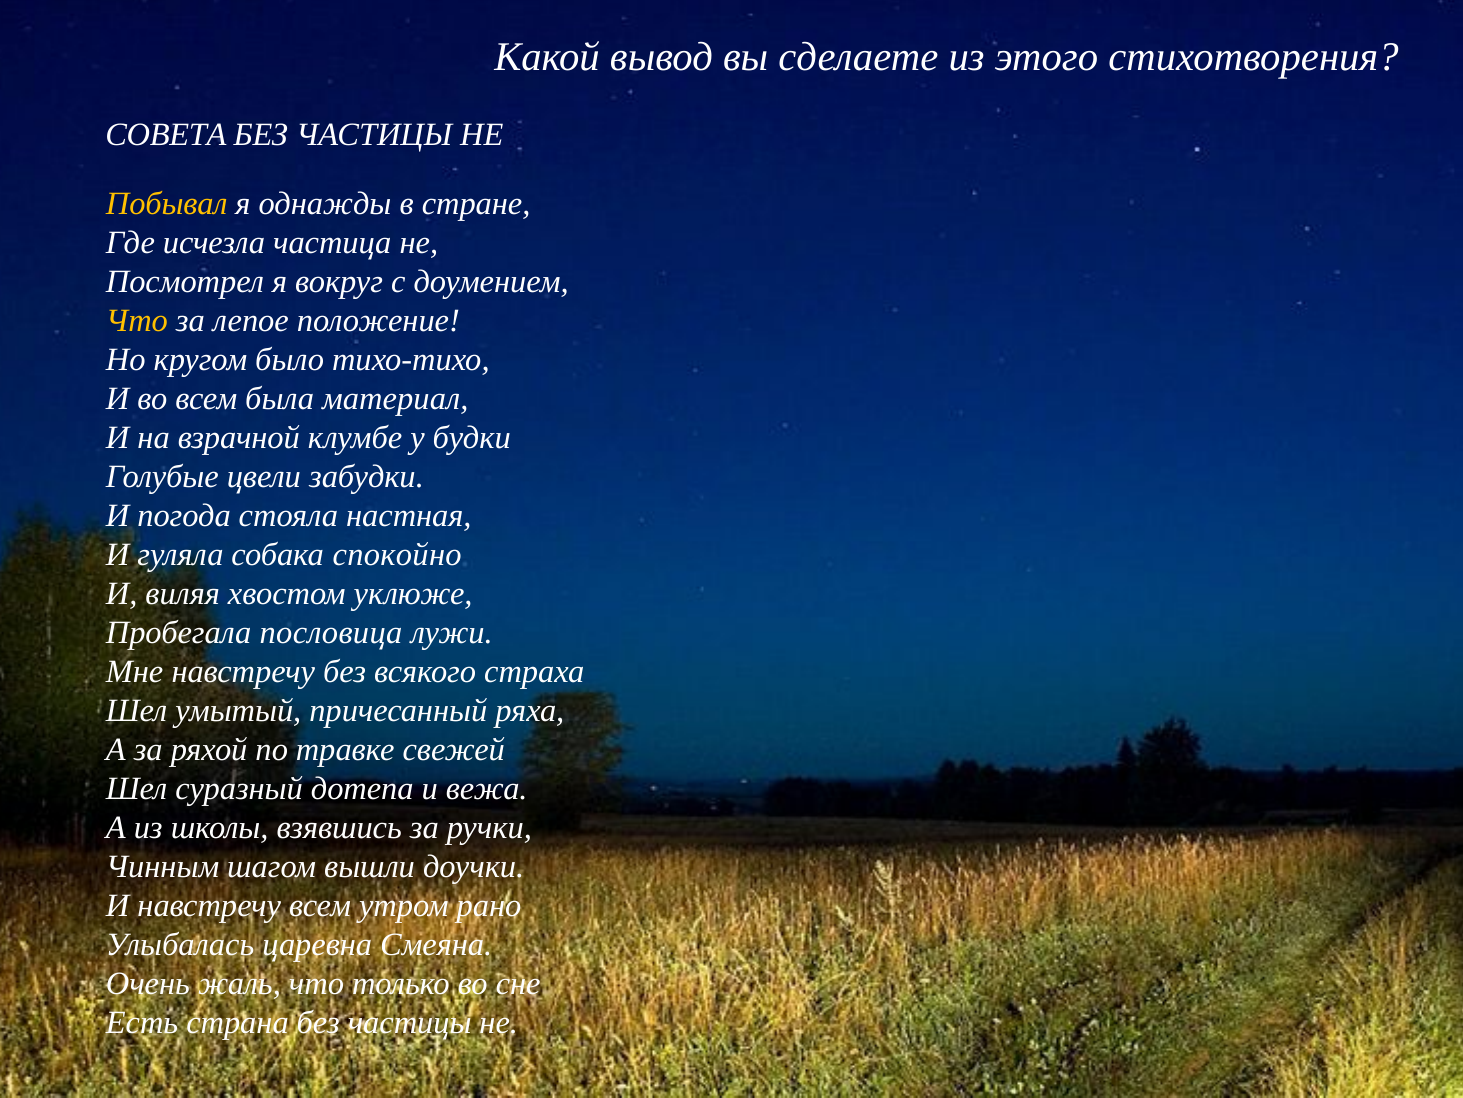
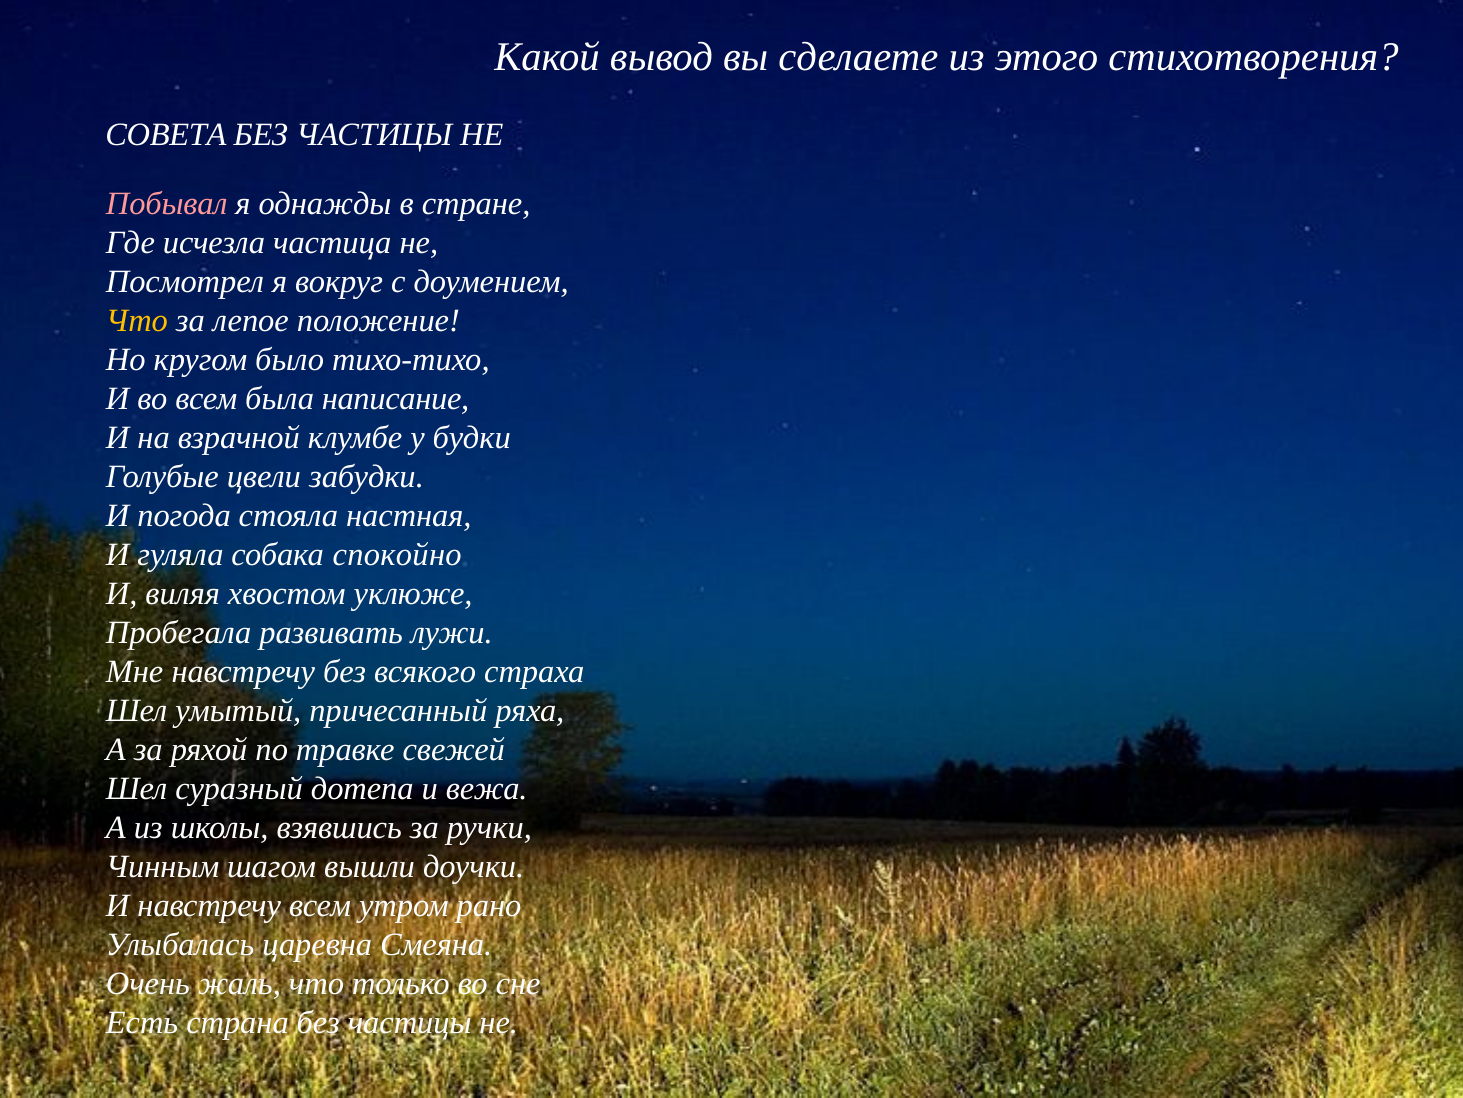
Побывал colour: yellow -> pink (167, 203)
материал: материал -> написание (395, 398)
пословица: пословица -> развивать (331, 632)
